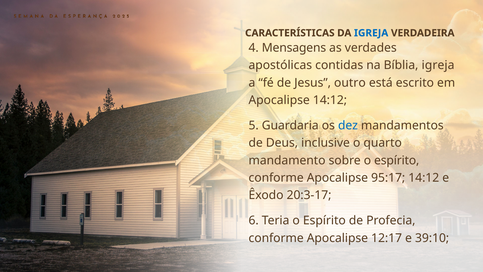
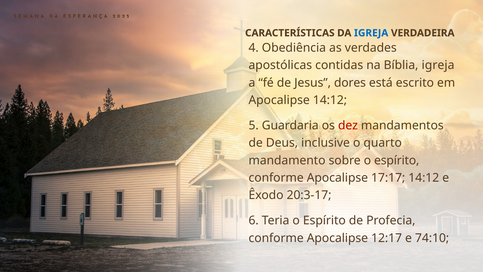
Mensagens: Mensagens -> Obediência (294, 48)
outro: outro -> dores (350, 83)
dez colour: blue -> red (348, 125)
95:17: 95:17 -> 17:17 (388, 178)
39:10: 39:10 -> 74:10 (432, 238)
